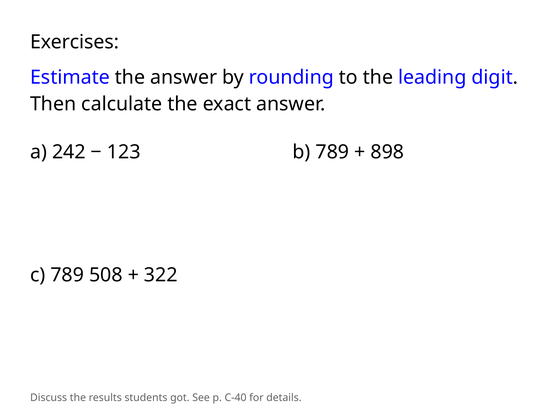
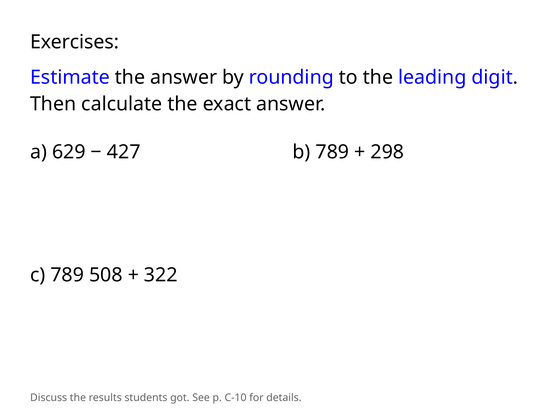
242: 242 -> 629 (69, 152)
123: 123 -> 427 (124, 152)
898: 898 -> 298 (387, 152)
C-40: C-40 -> C-10 (236, 398)
